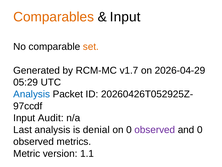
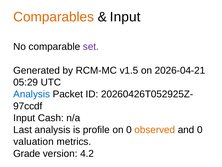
set colour: orange -> purple (91, 47)
v1.7: v1.7 -> v1.5 (129, 70)
2026-04-29: 2026-04-29 -> 2026-04-21 (180, 70)
Audit: Audit -> Cash (51, 118)
denial: denial -> profile (96, 129)
observed colour: purple -> orange (155, 129)
observed: observed -> valuation (34, 141)
Metric: Metric -> Grade (27, 153)
1.1: 1.1 -> 4.2 (87, 153)
